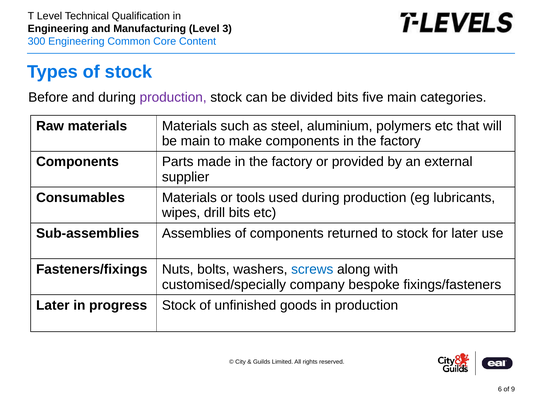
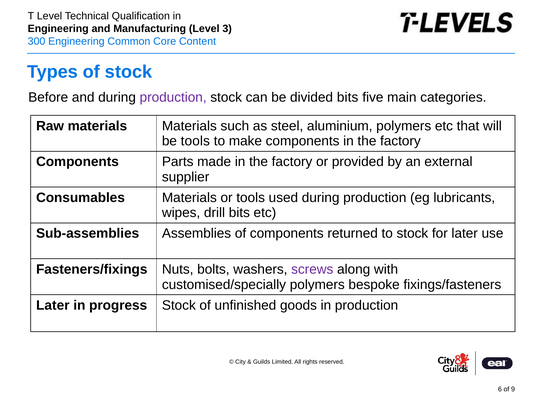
be main: main -> tools (195, 141)
screws colour: blue -> purple (312, 269)
customised/specially company: company -> polymers (317, 284)
